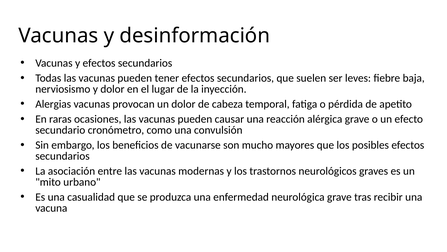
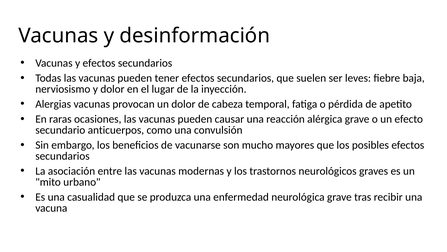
cronómetro: cronómetro -> anticuerpos (116, 130)
